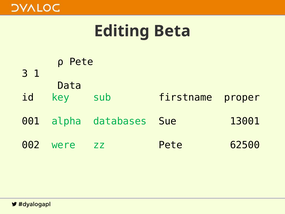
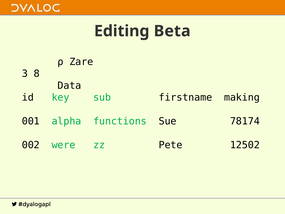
Pete: Pete -> Zare (81, 62)
1: 1 -> 8 (37, 74)
proper: proper -> making (242, 97)
databases: databases -> functions (120, 121)
13001: 13001 -> 78174 (245, 121)
62500: 62500 -> 12502 (245, 145)
